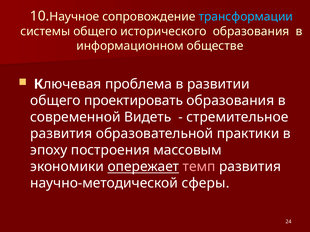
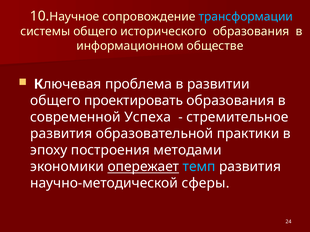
Видеть: Видеть -> Успеха (148, 117)
массовым: массовым -> методами (188, 150)
темп colour: pink -> light blue (199, 167)
